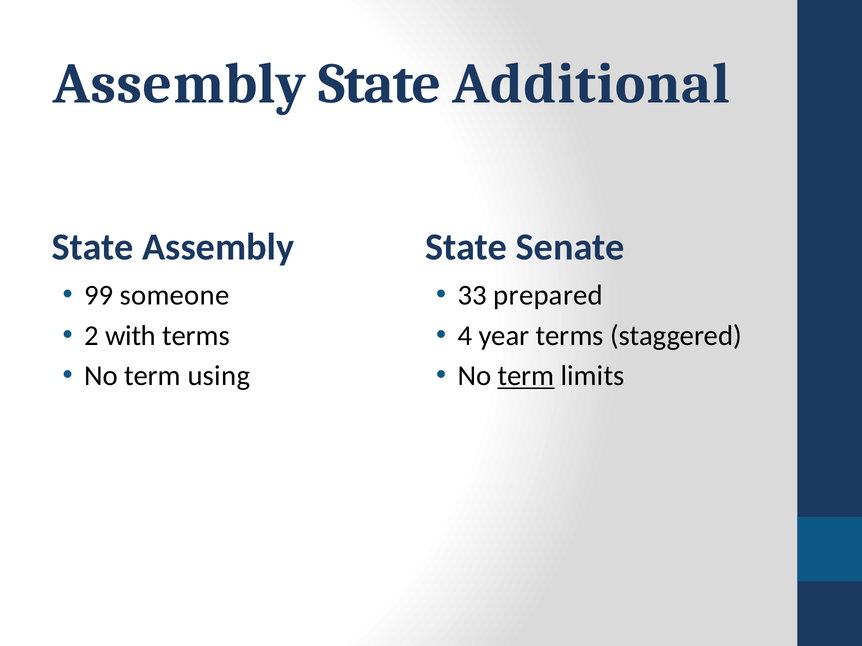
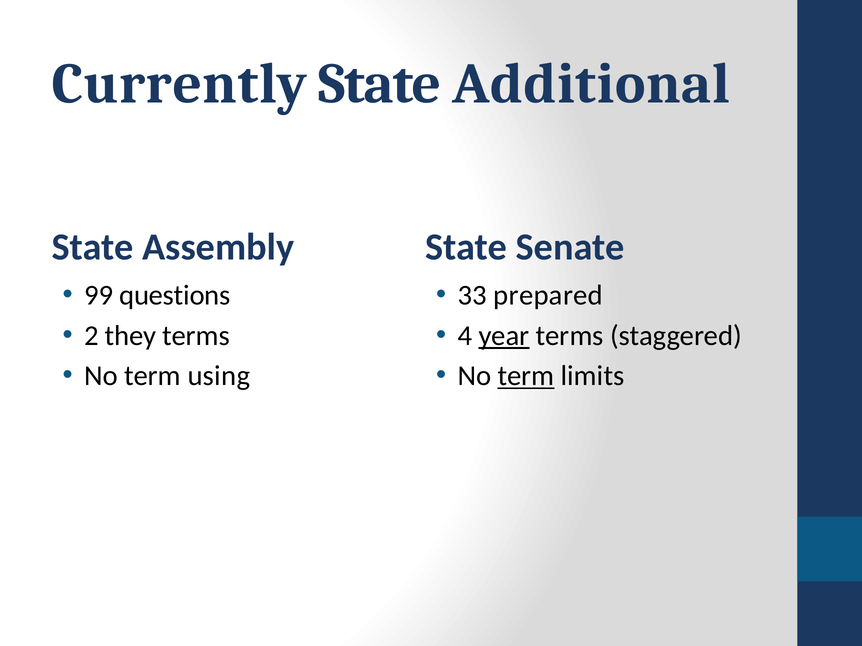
Assembly: Assembly -> Currently (180, 84)
someone: someone -> questions (175, 296)
with: with -> they (131, 336)
year underline: none -> present (504, 336)
